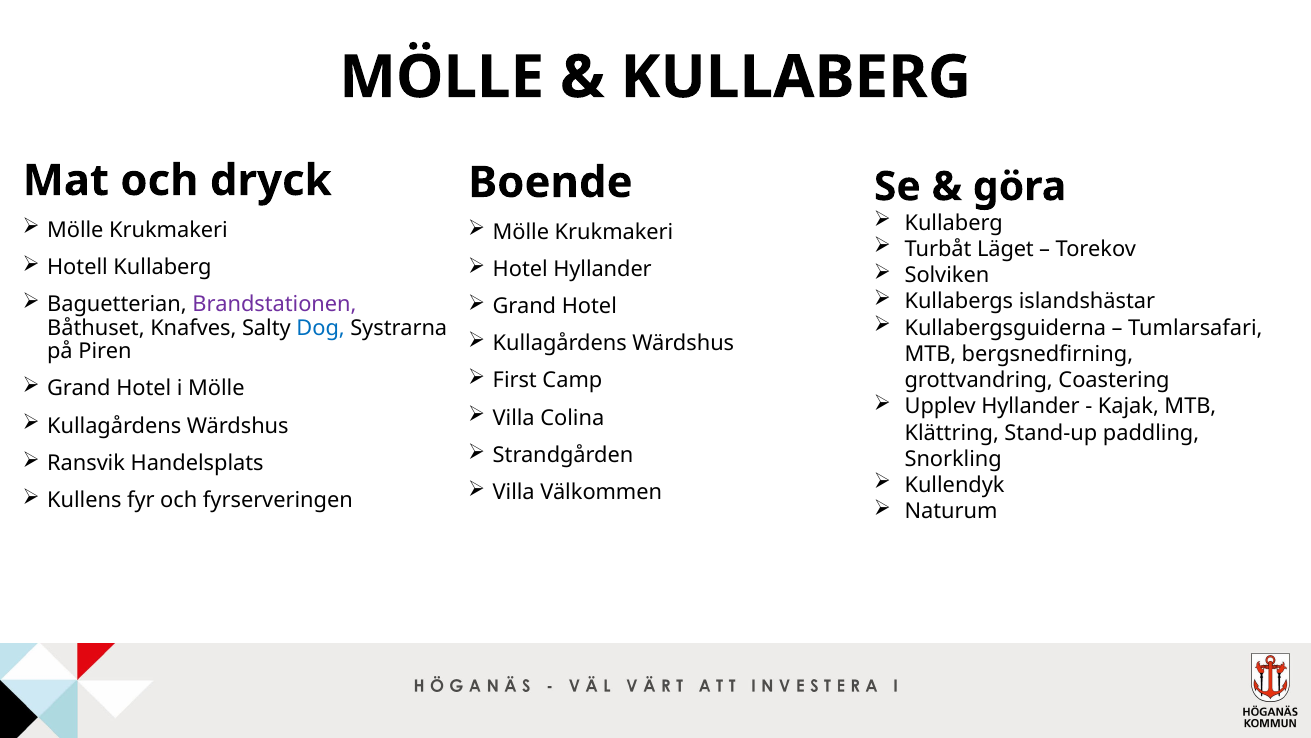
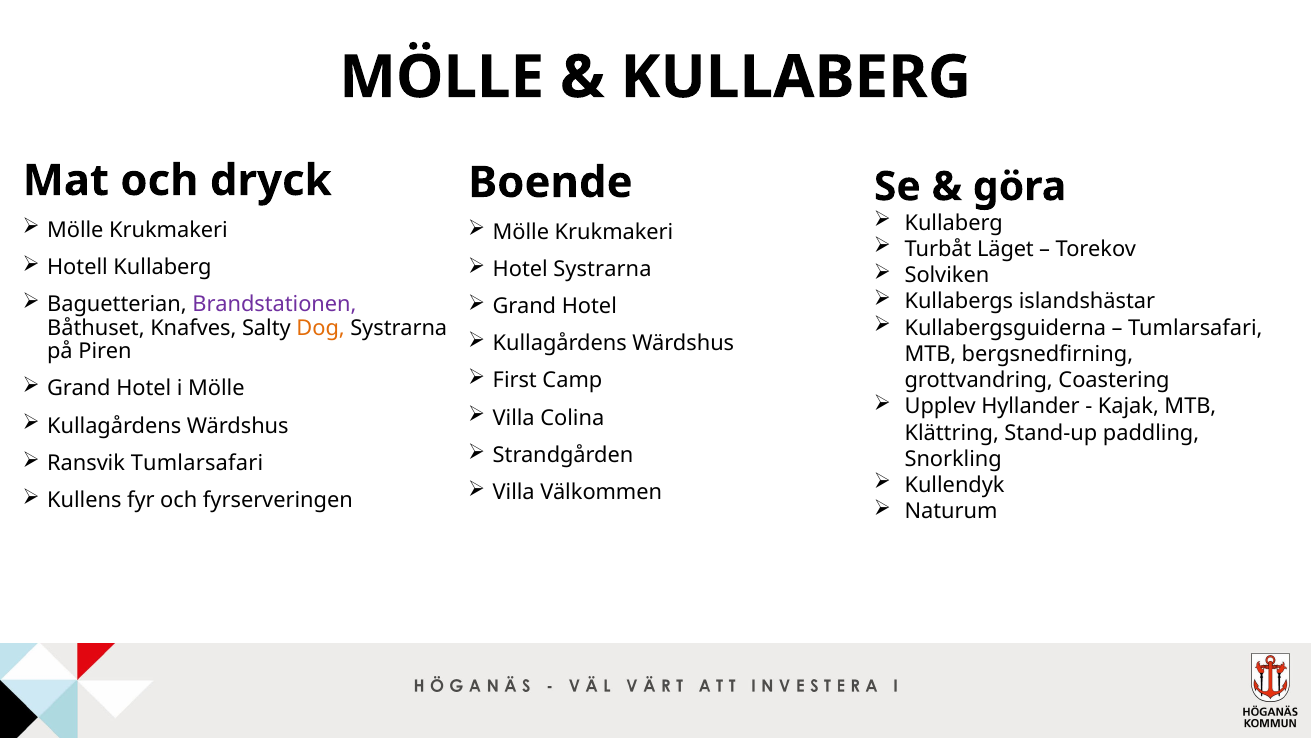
Hotel Hyllander: Hyllander -> Systrarna (602, 269)
Dog colour: blue -> orange (321, 328)
Ransvik Handelsplats: Handelsplats -> Tumlarsafari (197, 463)
